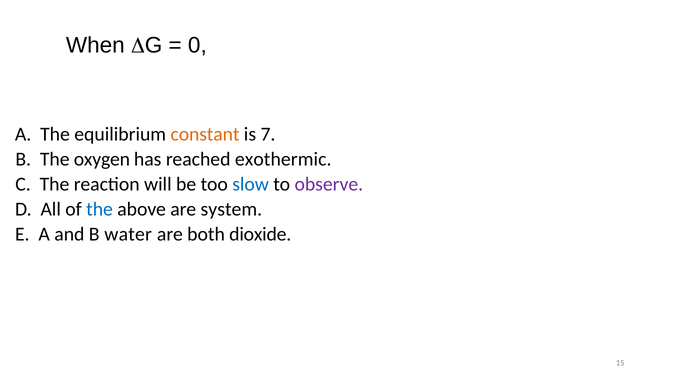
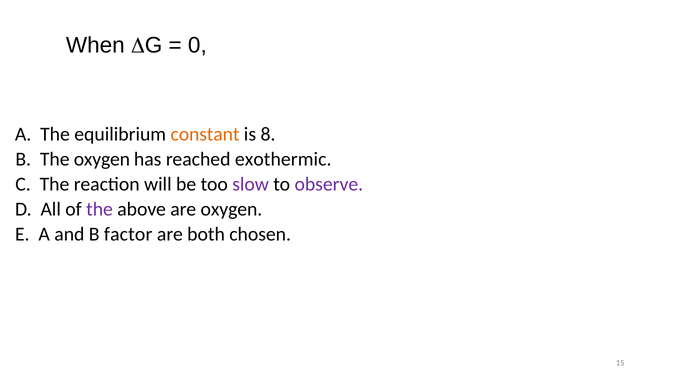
7: 7 -> 8 (268, 134)
slow colour: blue -> purple (251, 184)
the colour: blue -> purple (100, 209)
are system: system -> oxygen (231, 209)
water: water -> factor (128, 234)
dioxide: dioxide -> chosen (260, 234)
